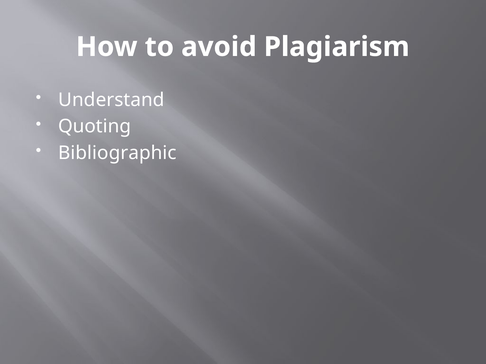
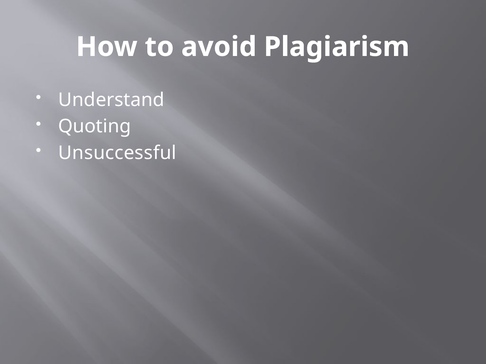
Bibliographic: Bibliographic -> Unsuccessful (117, 153)
